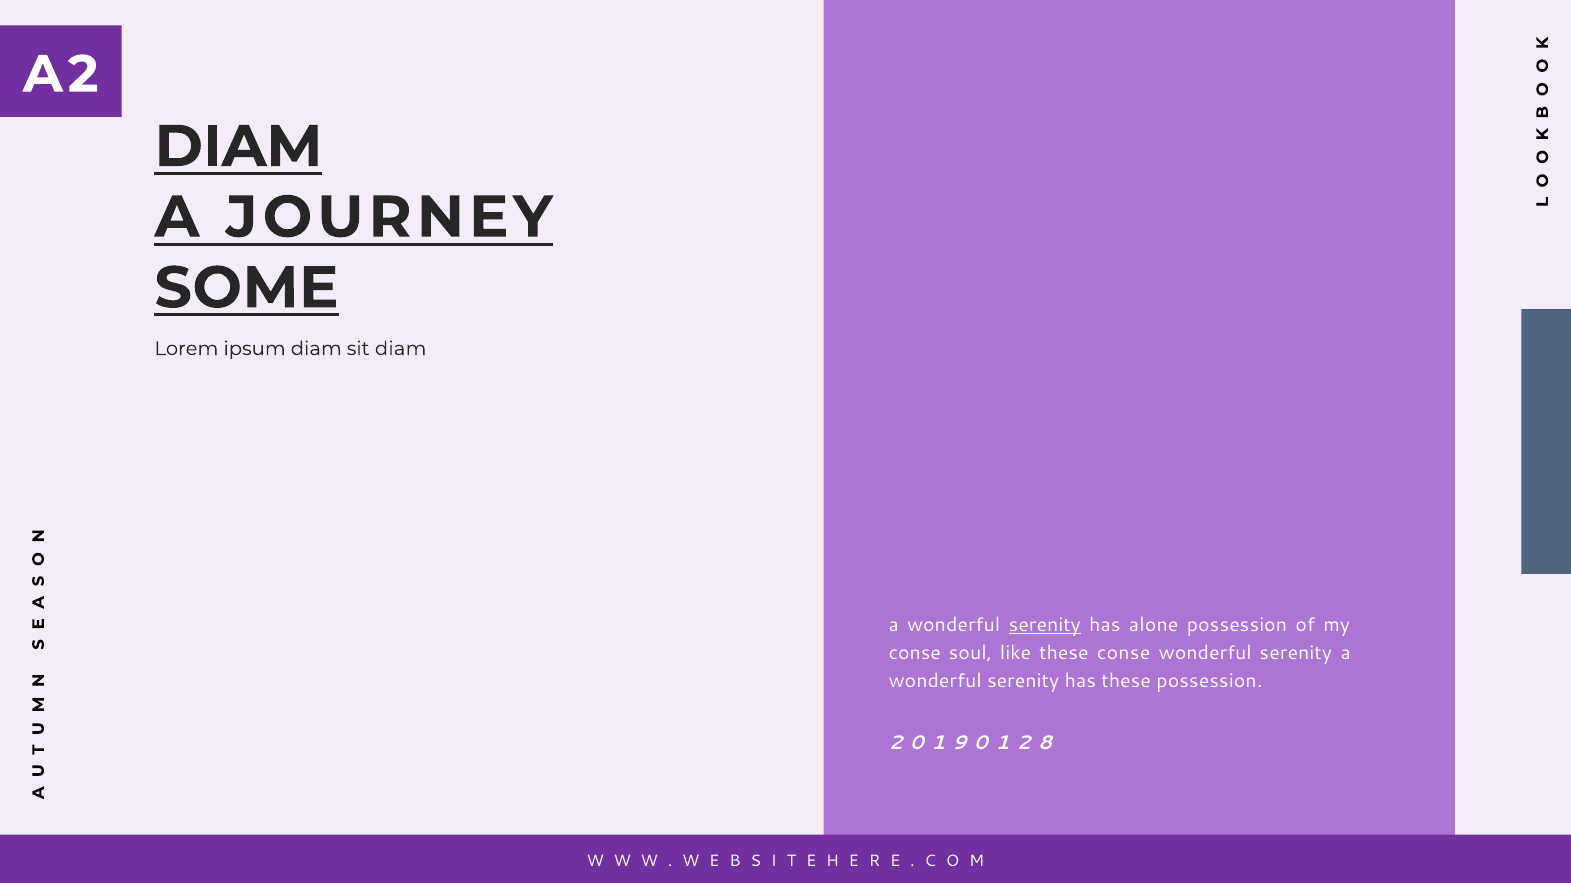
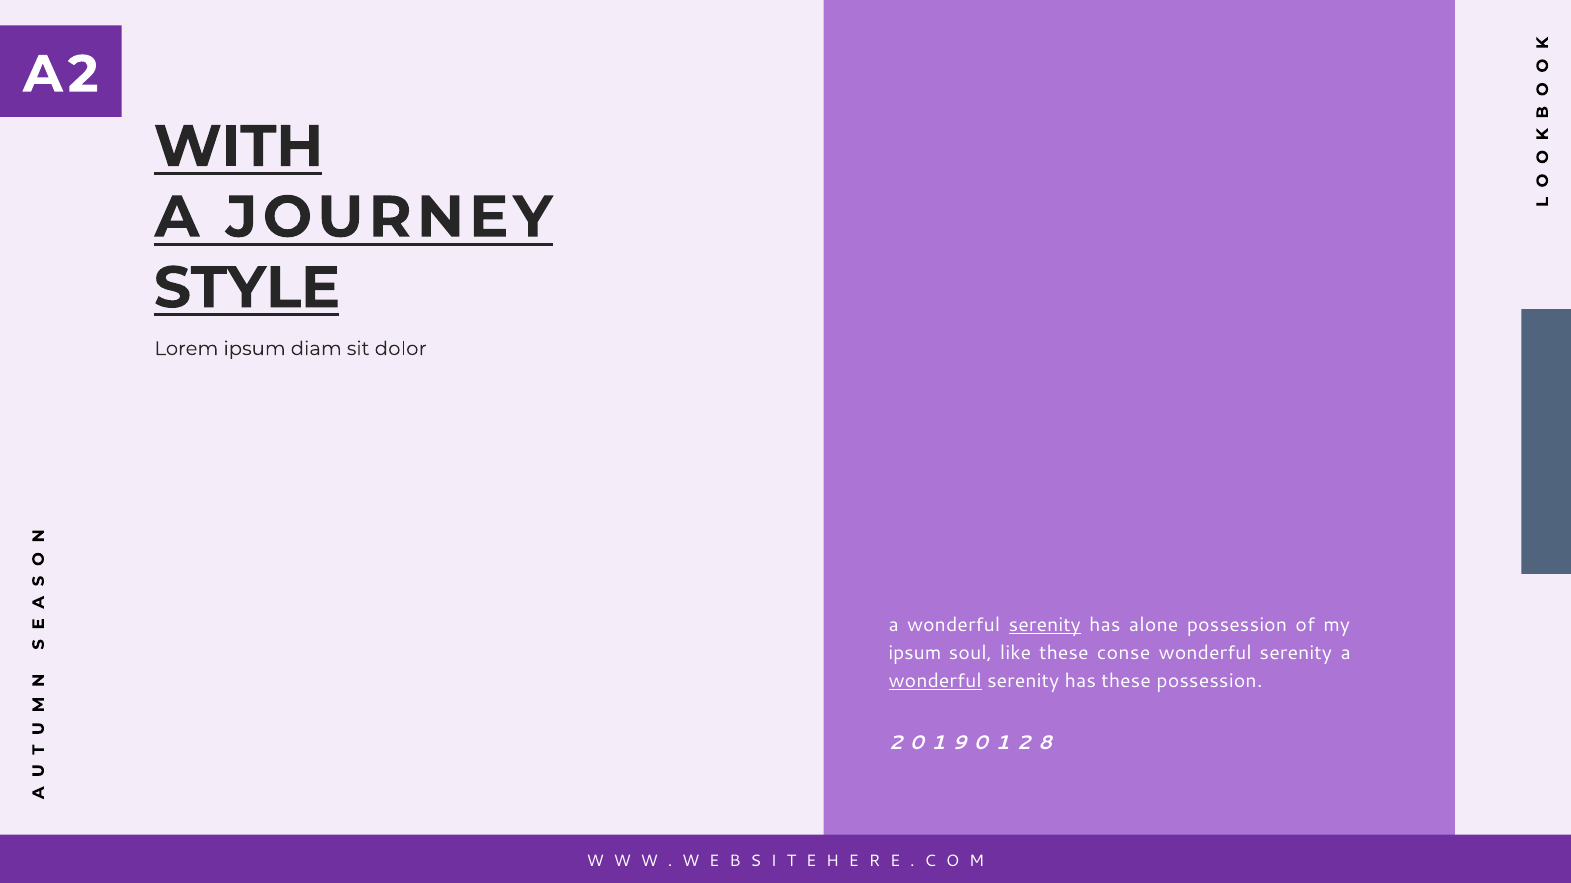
DIAM: DIAM -> WITH (239, 147)
SOME: SOME -> STYLE (247, 288)
sit diam: diam -> dolor (401, 349)
conse: conse -> ipsum (915, 653)
wonderful underline: none -> present (935, 682)
